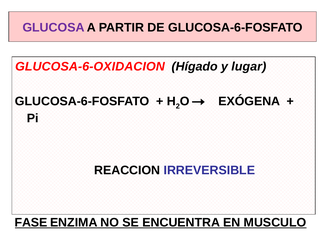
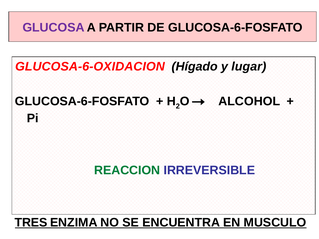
EXÓGENA: EXÓGENA -> ALCOHOL (249, 101)
REACCION colour: black -> green (127, 171)
FASE: FASE -> TRES (31, 223)
